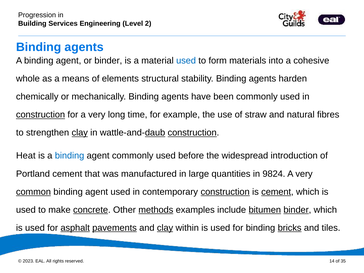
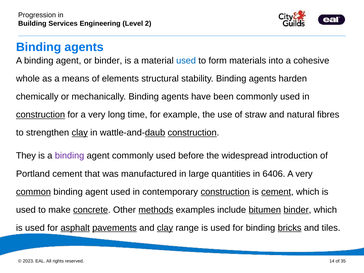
Heat: Heat -> They (26, 156)
binding colour: blue -> purple (70, 156)
9824: 9824 -> 6406 (274, 174)
within: within -> range (187, 228)
